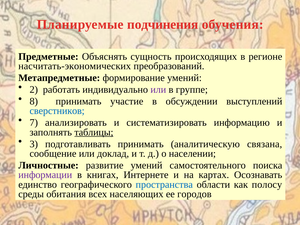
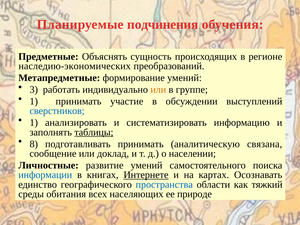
насчитать-экономических: насчитать-экономических -> наследию-экономических (75, 66)
2: 2 -> 3 (34, 90)
или colour: purple -> orange (158, 90)
8: 8 -> 1 (34, 101)
7: 7 -> 1 (34, 123)
3: 3 -> 8 (34, 144)
информации colour: purple -> blue (45, 175)
Интернете underline: none -> present (146, 175)
полосу: полосу -> тяжкий (267, 184)
городов: городов -> природе (195, 194)
